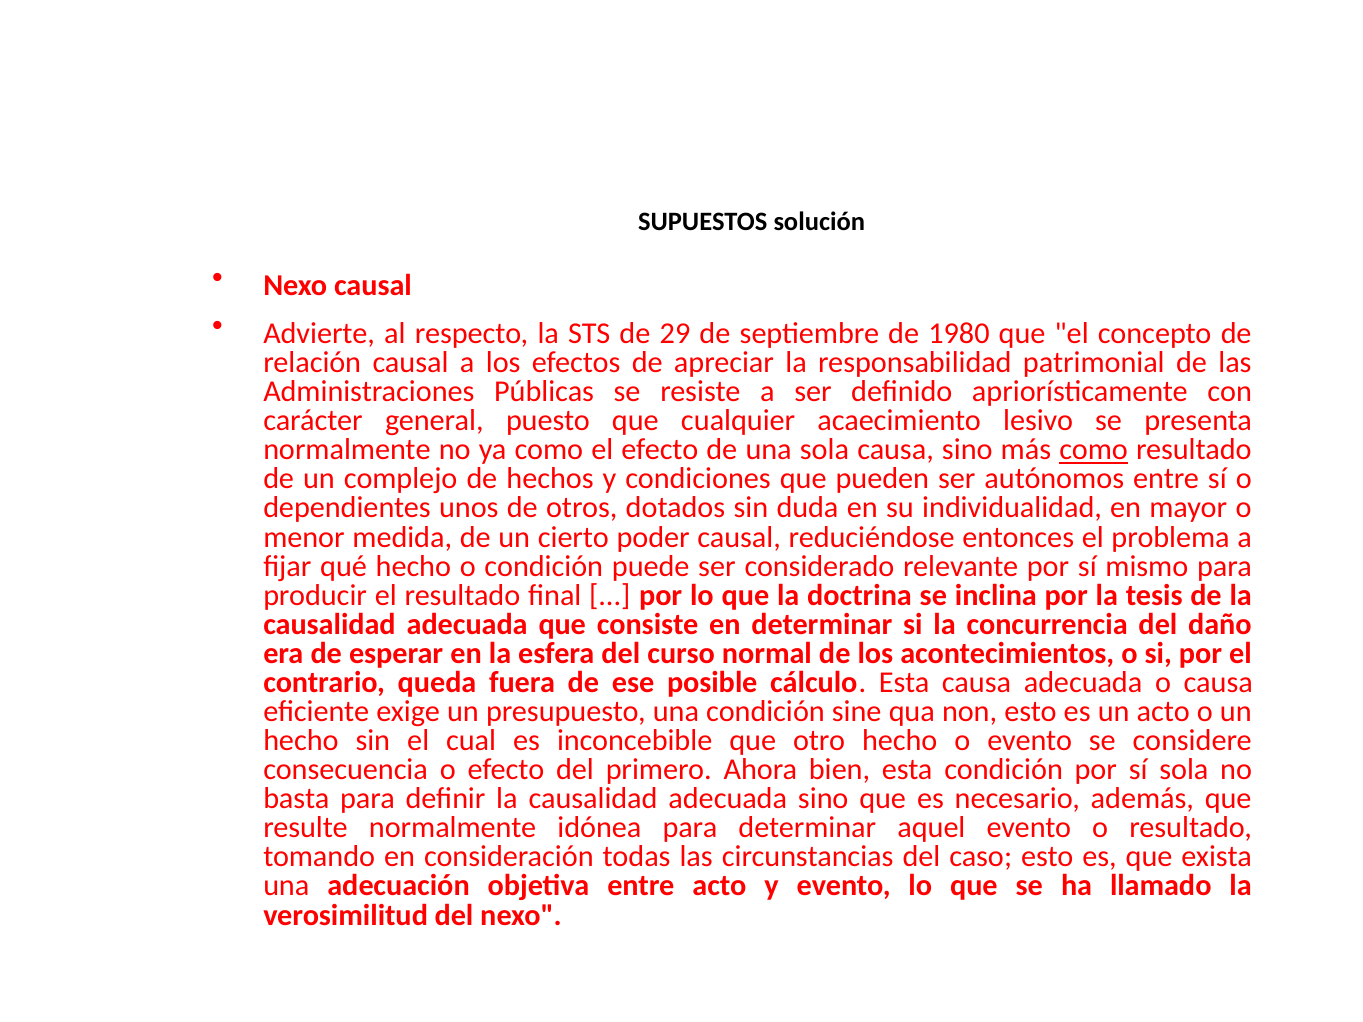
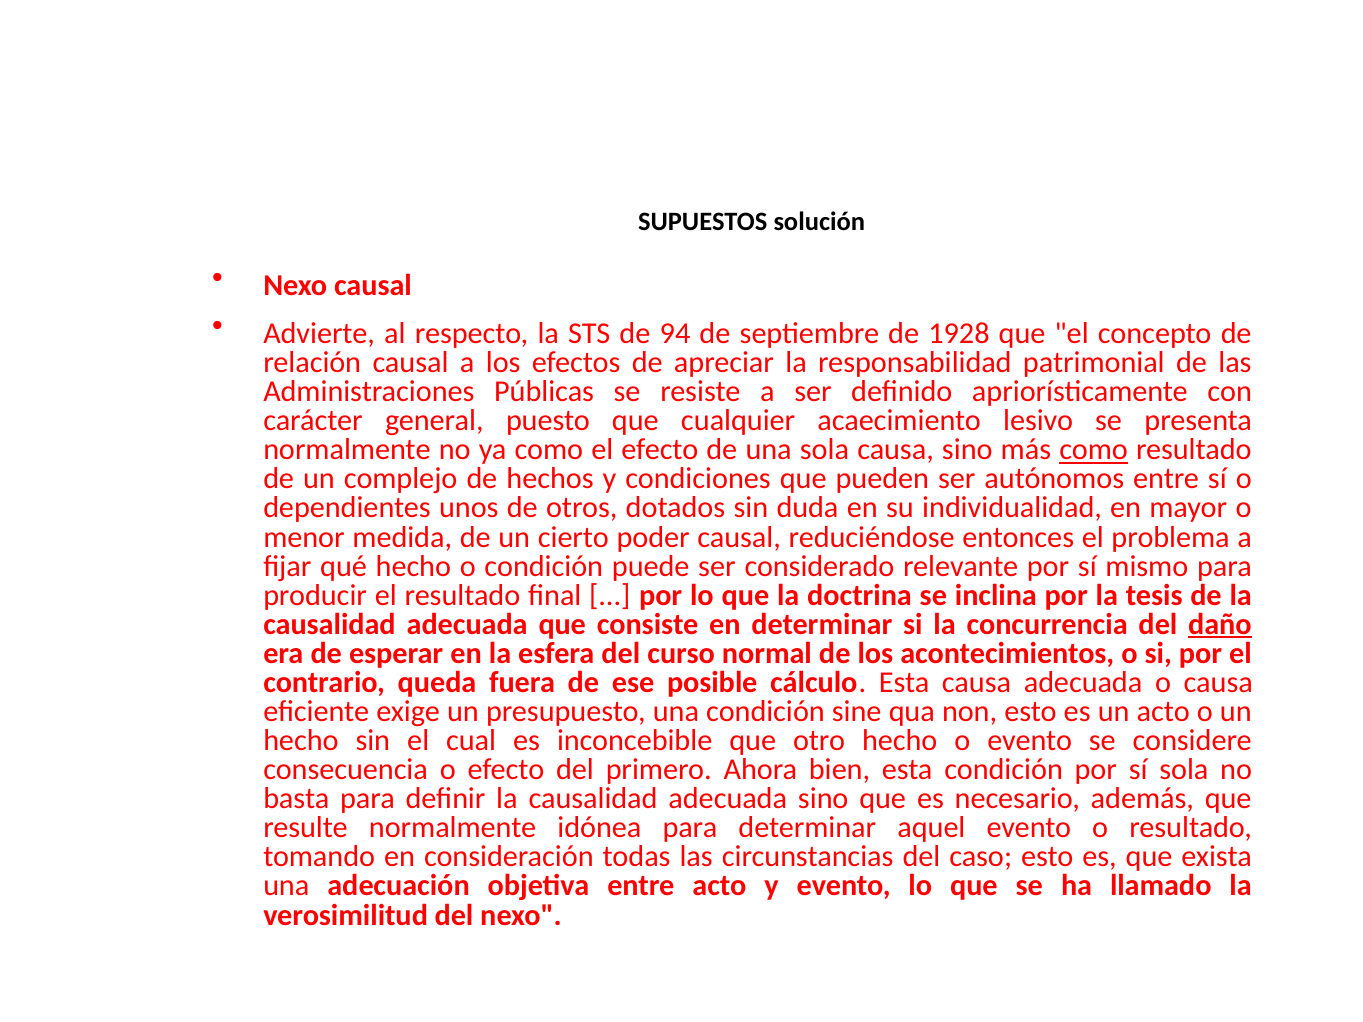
29: 29 -> 94 (675, 334)
1980: 1980 -> 1928 (959, 334)
daño underline: none -> present (1220, 624)
